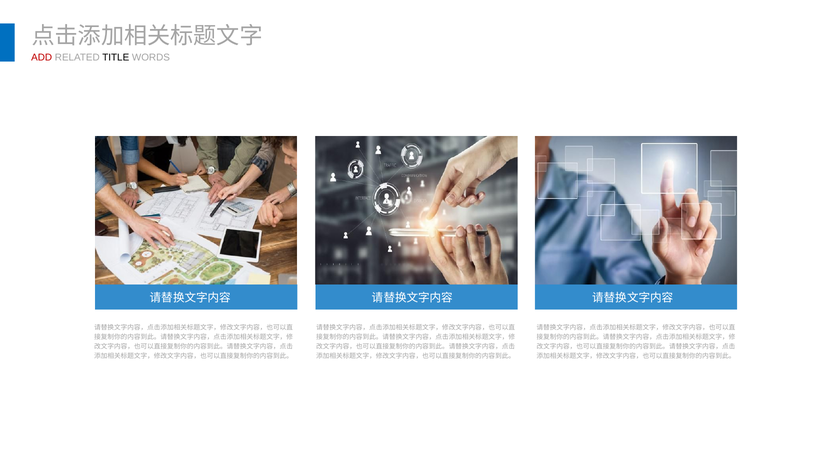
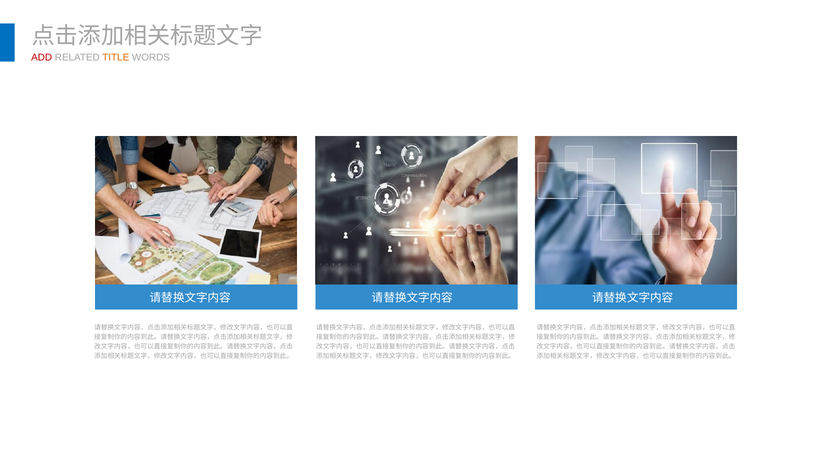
TITLE colour: black -> orange (116, 57)
